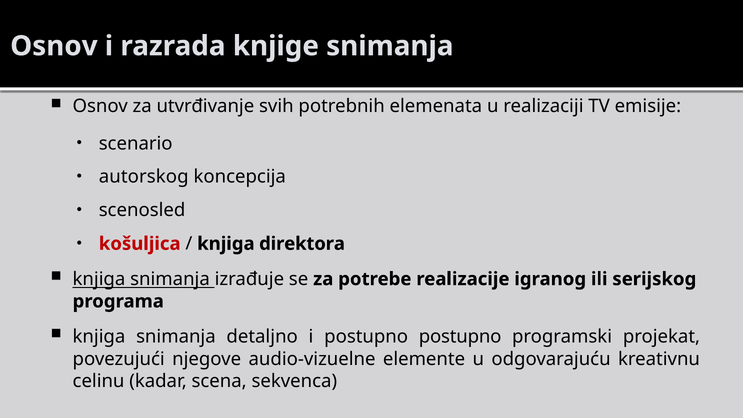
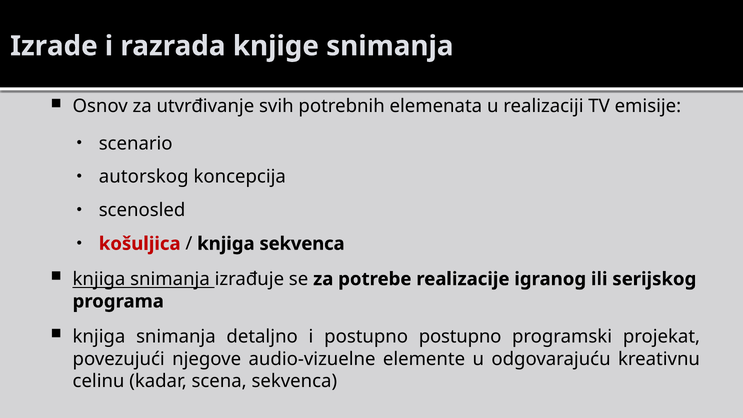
Osnov: Osnov -> Izrade (54, 46)
knjiga direktora: direktora -> sekvenca (302, 244)
